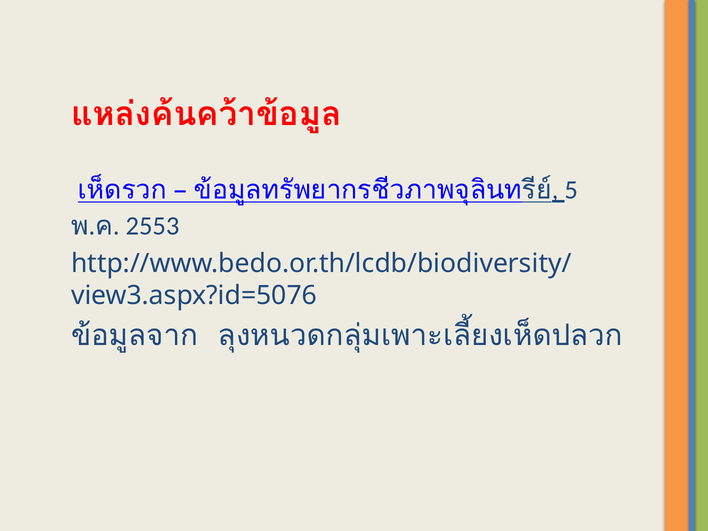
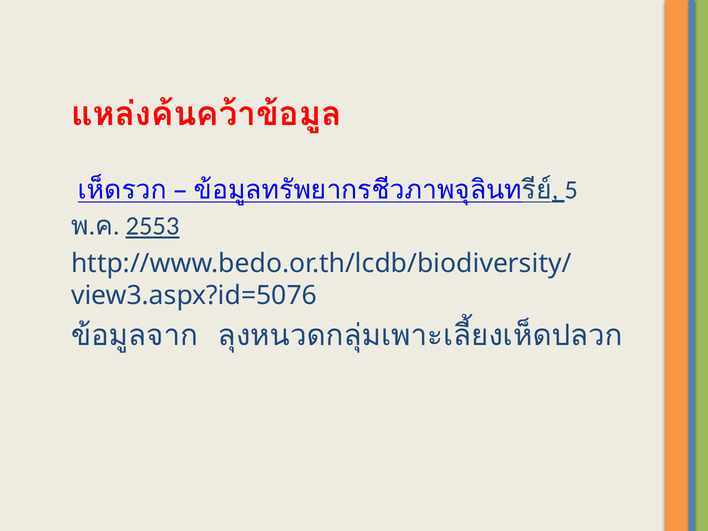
2553 underline: none -> present (152, 226)
